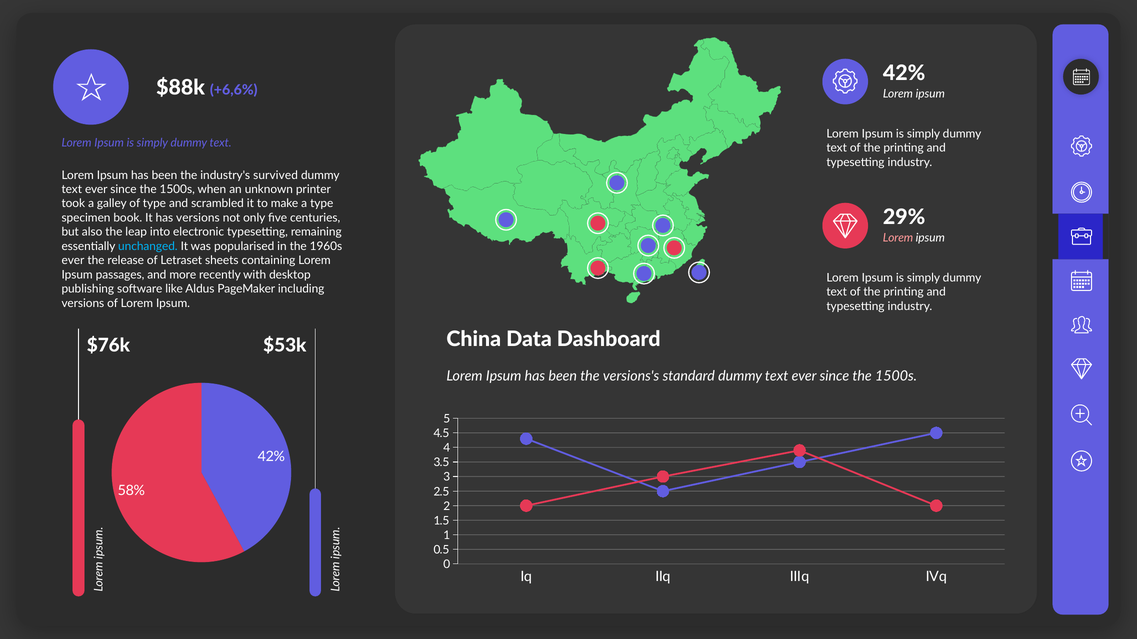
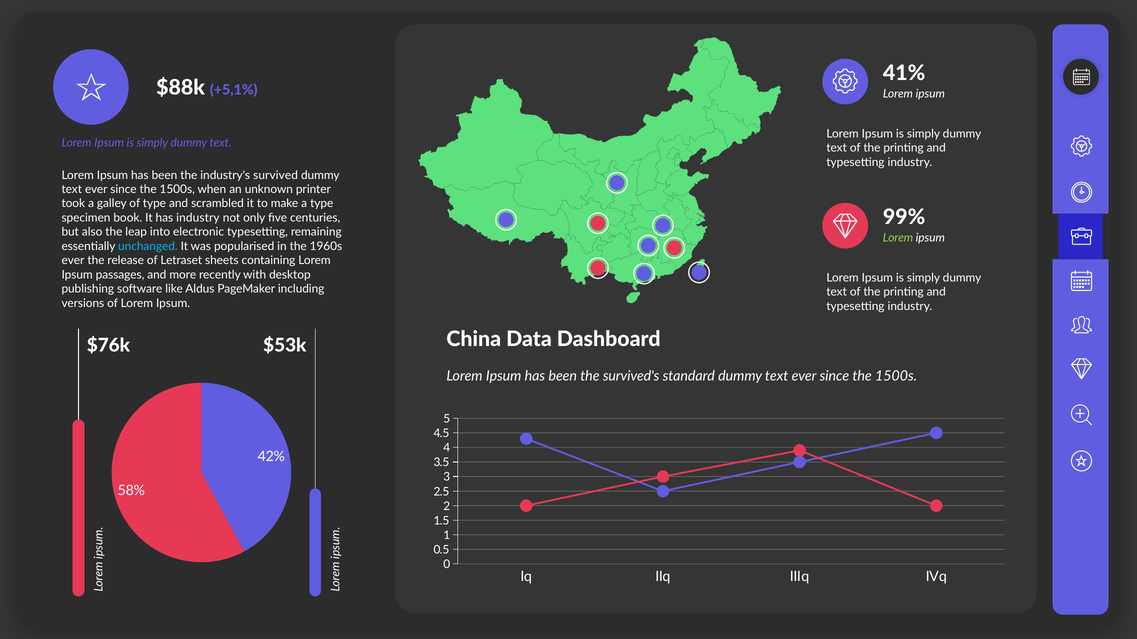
42%: 42% -> 41% (904, 73)
+6,6%: +6,6% -> +5,1% (234, 90)
29%: 29% -> 99% (904, 218)
has versions: versions -> industry (198, 218)
Lorem colour: pink -> light green (898, 238)
versions's: versions's -> survived's (631, 376)
